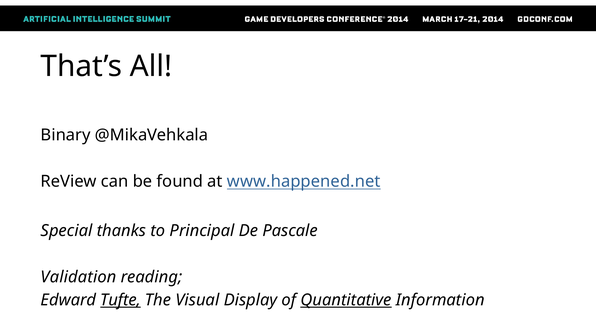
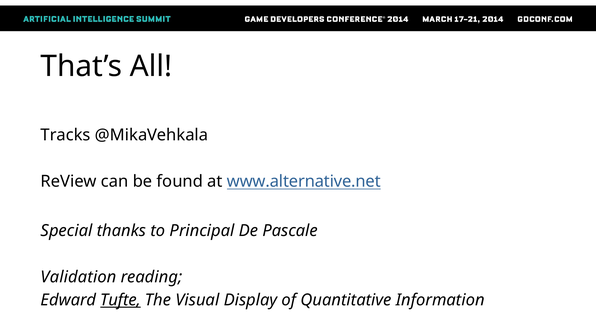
Binary: Binary -> Tracks (66, 135)
www.happened.net: www.happened.net -> www.alternative.net (304, 182)
Quantitative underline: present -> none (346, 300)
